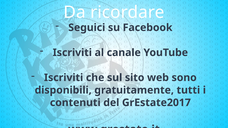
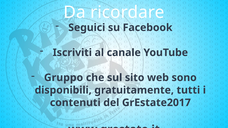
Iscriviti: Iscriviti -> Gruppo (64, 78)
